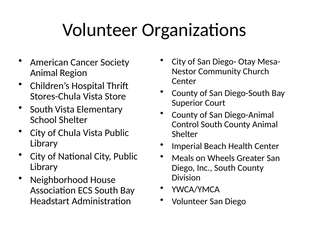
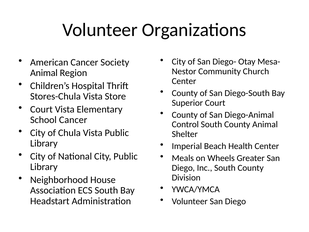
South: South -> Court (41, 109)
School Shelter: Shelter -> Cancer (73, 120)
